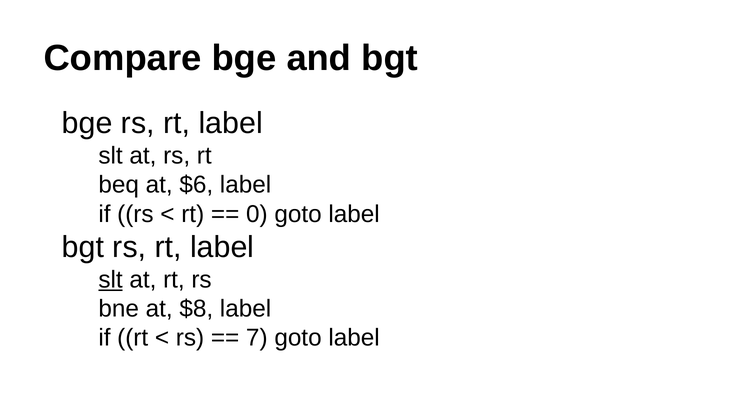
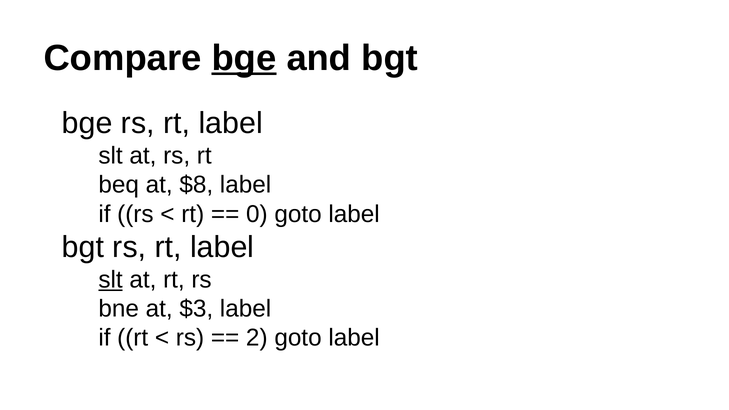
bge underline: none -> present (244, 58)
$6: $6 -> $8 (196, 185)
$8: $8 -> $3 (196, 309)
7: 7 -> 2 (257, 338)
